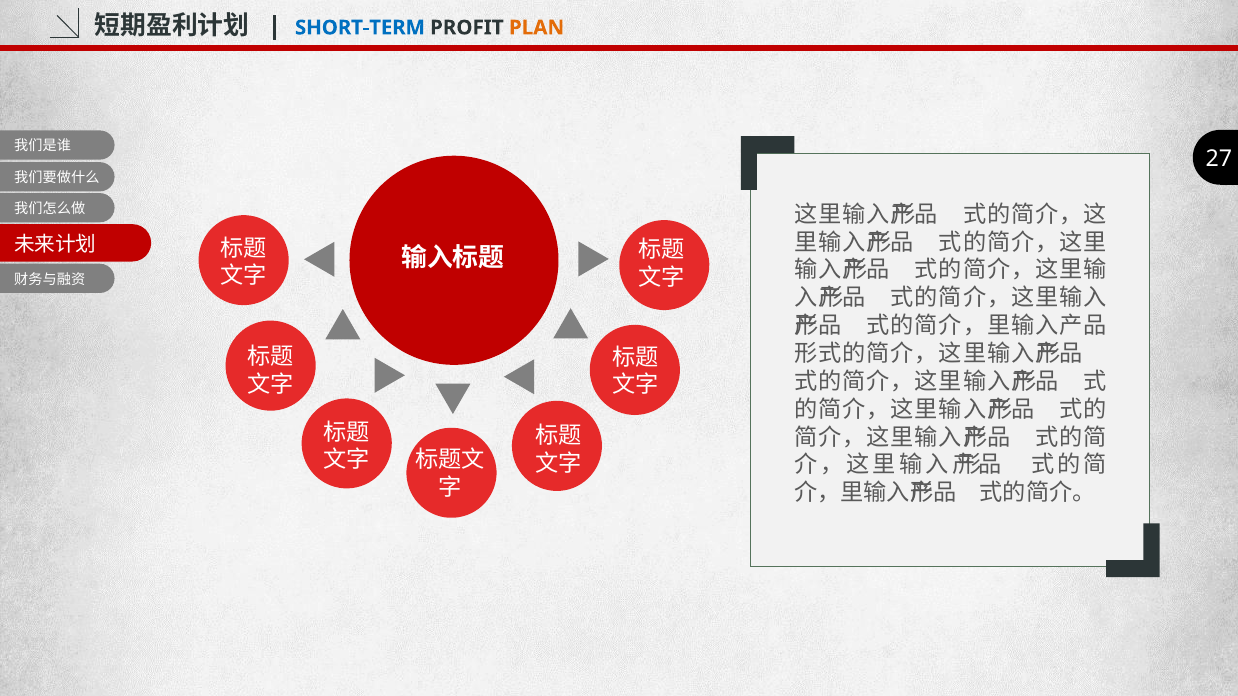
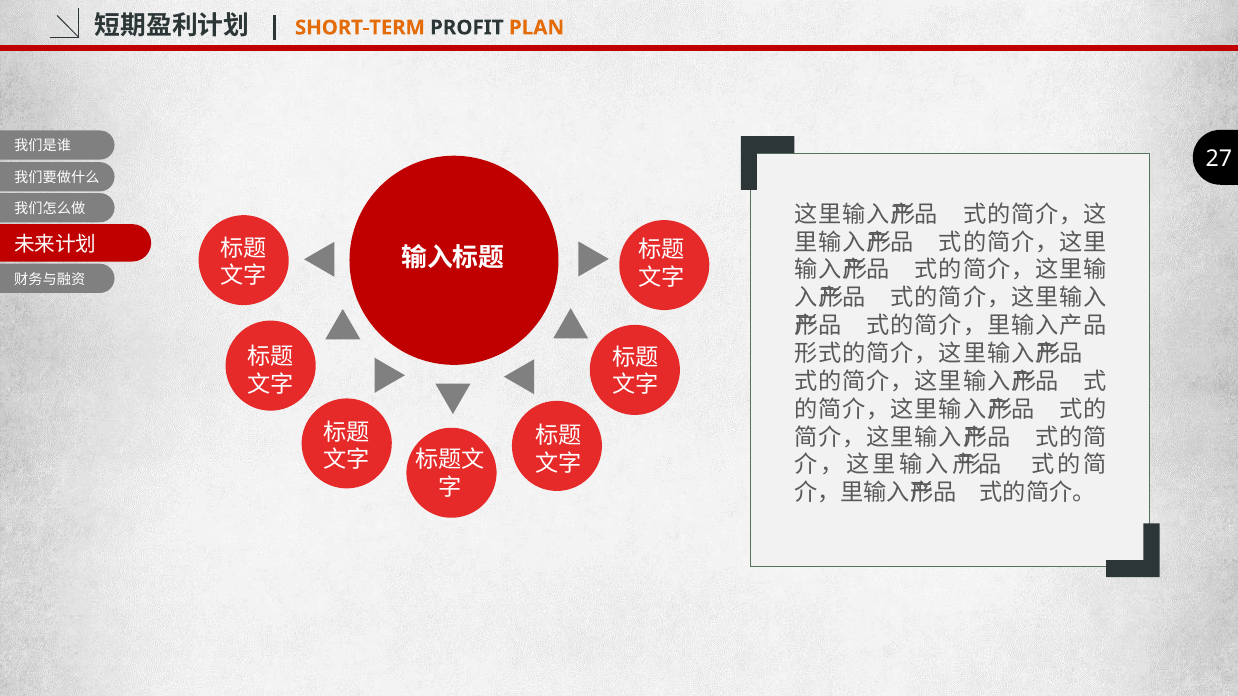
SHORT-TERM colour: blue -> orange (360, 28)
